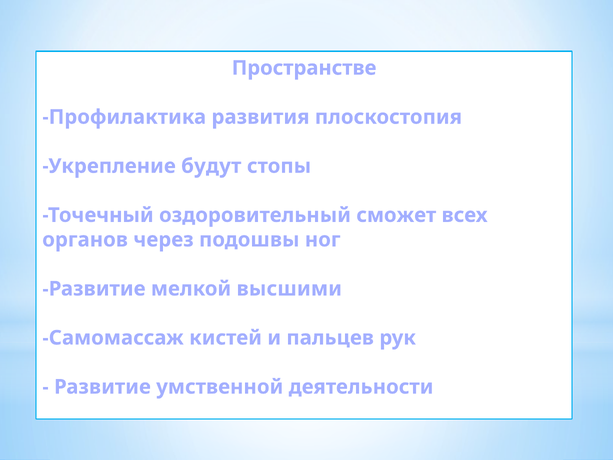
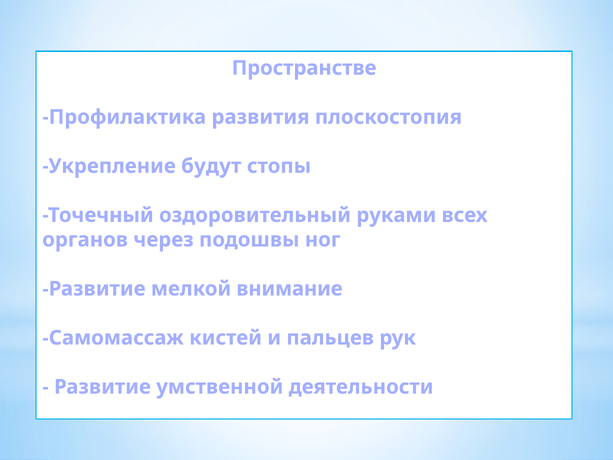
сможет: сможет -> руками (396, 215)
высшими: высшими -> внимание (289, 289)
